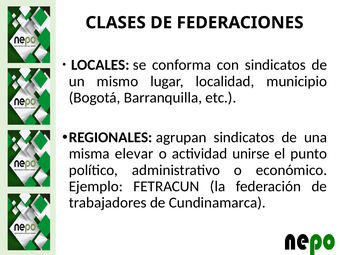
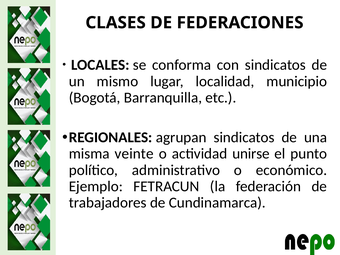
elevar: elevar -> veinte (134, 154)
